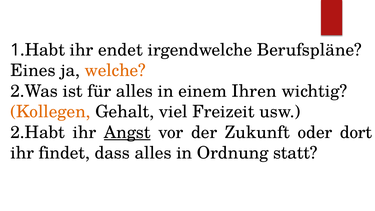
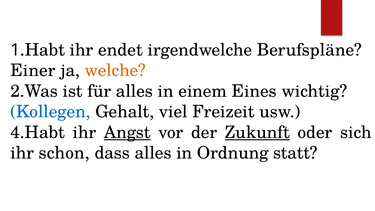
Eines: Eines -> Einer (33, 70)
Ihren: Ihren -> Eines (254, 91)
Kollegen colour: orange -> blue (50, 112)
2.Habt: 2.Habt -> 4.Habt (38, 132)
Zukunft underline: none -> present (257, 132)
dort: dort -> sich (356, 132)
findet: findet -> schon (64, 153)
